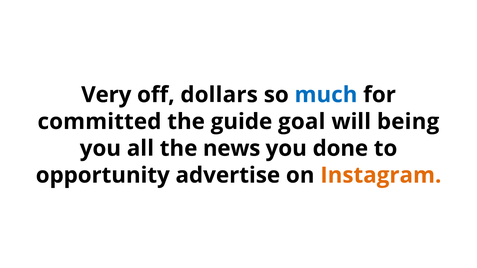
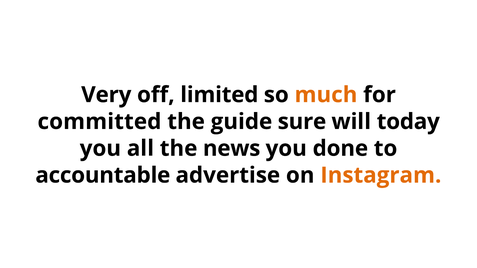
dollars: dollars -> limited (219, 95)
much colour: blue -> orange (326, 95)
goal: goal -> sure (302, 122)
being: being -> today (408, 122)
opportunity: opportunity -> accountable (103, 175)
